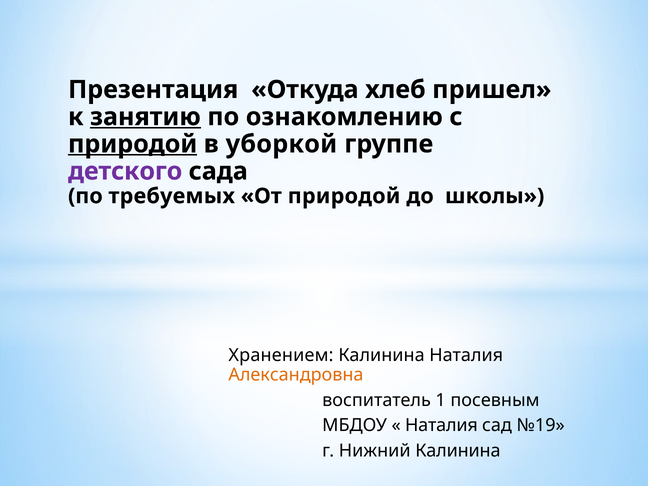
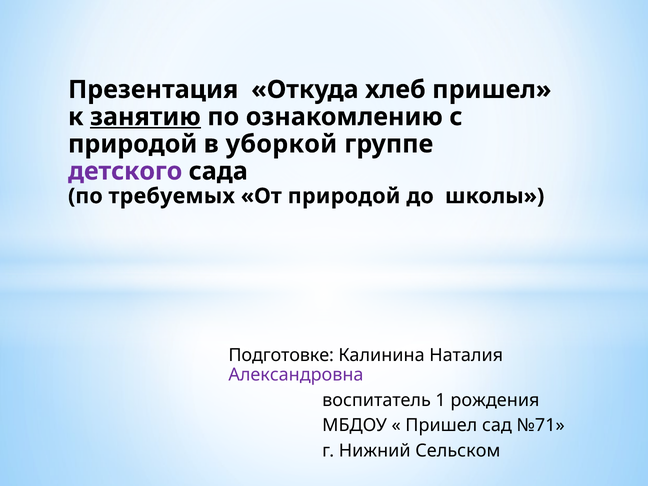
природой underline: present -> none (133, 144)
Хранением: Хранением -> Подготовке (281, 355)
Александровна colour: orange -> purple (296, 375)
посевным: посевным -> рождения (495, 400)
Наталия: Наталия -> Пришел (441, 426)
№19: №19 -> №71 (541, 426)
Нижний Калинина: Калинина -> Сельском (458, 451)
